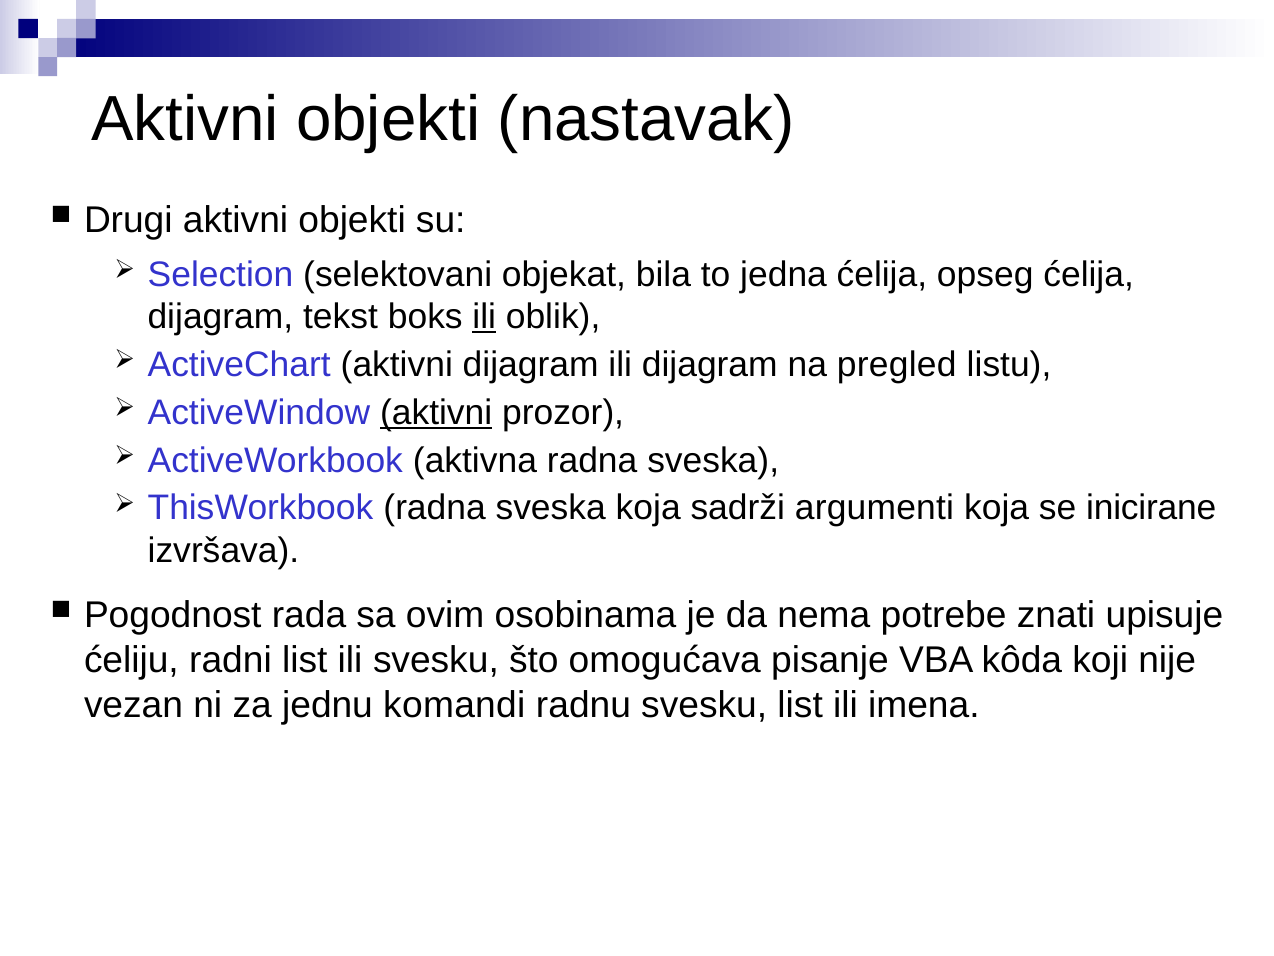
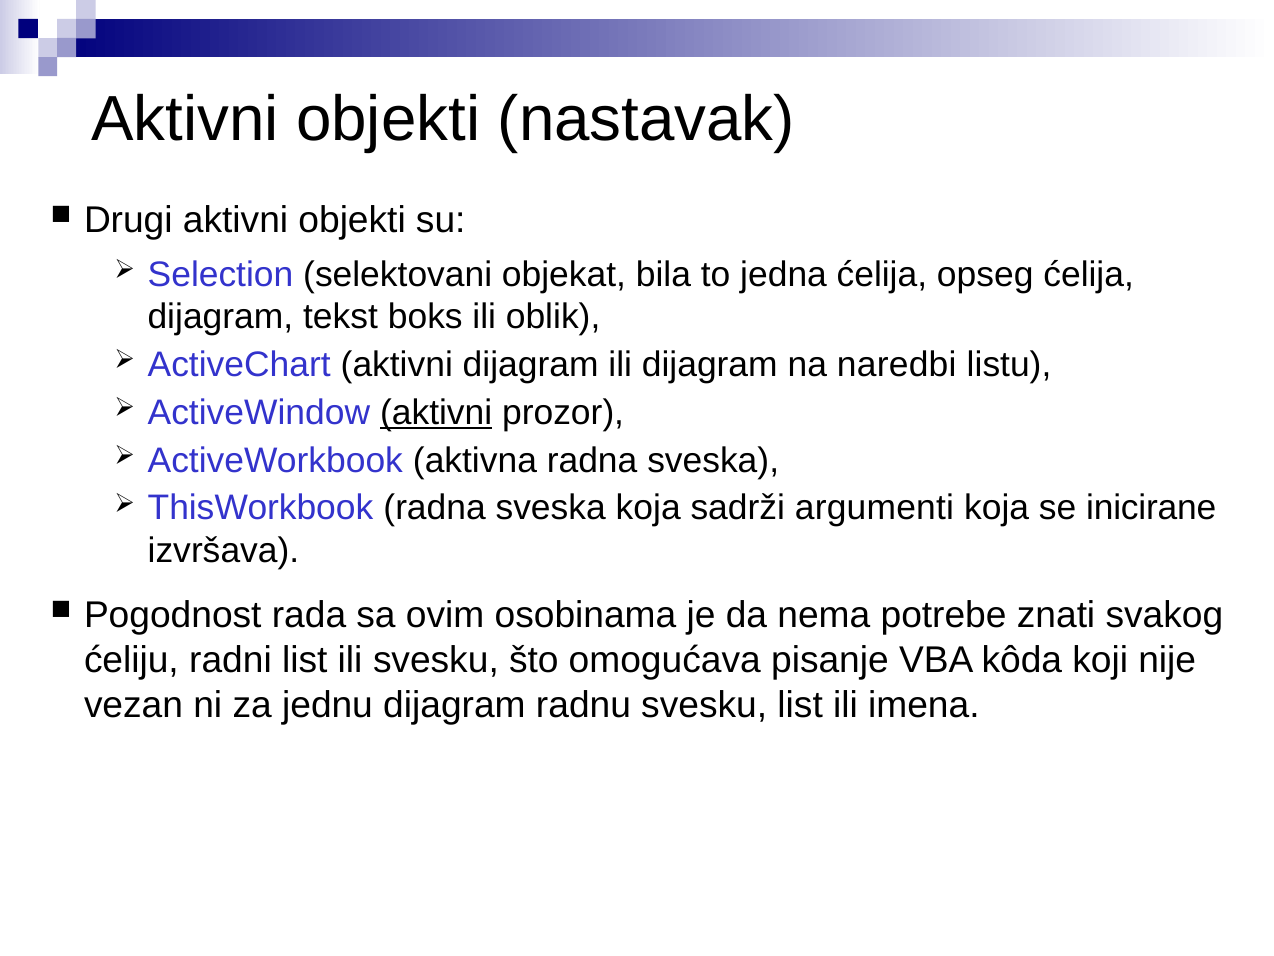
ili underline: present -> none (484, 317)
pregled: pregled -> naredbi (897, 365)
upisuje: upisuje -> svakog (1164, 615)
jednu komandi: komandi -> dijagram (454, 705)
